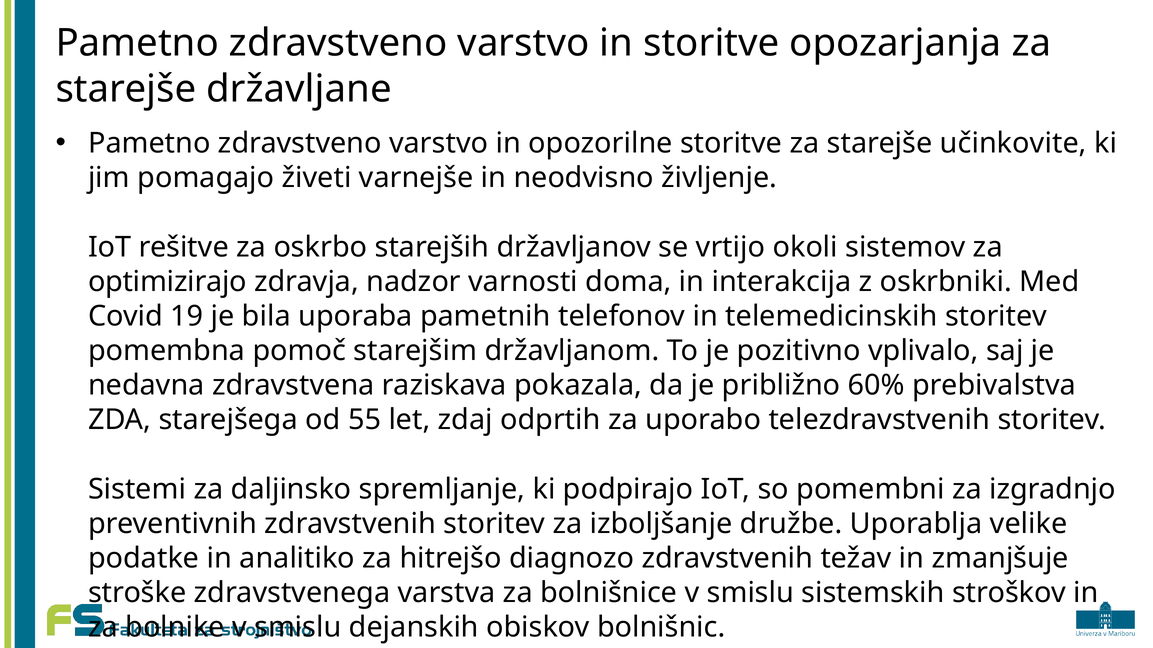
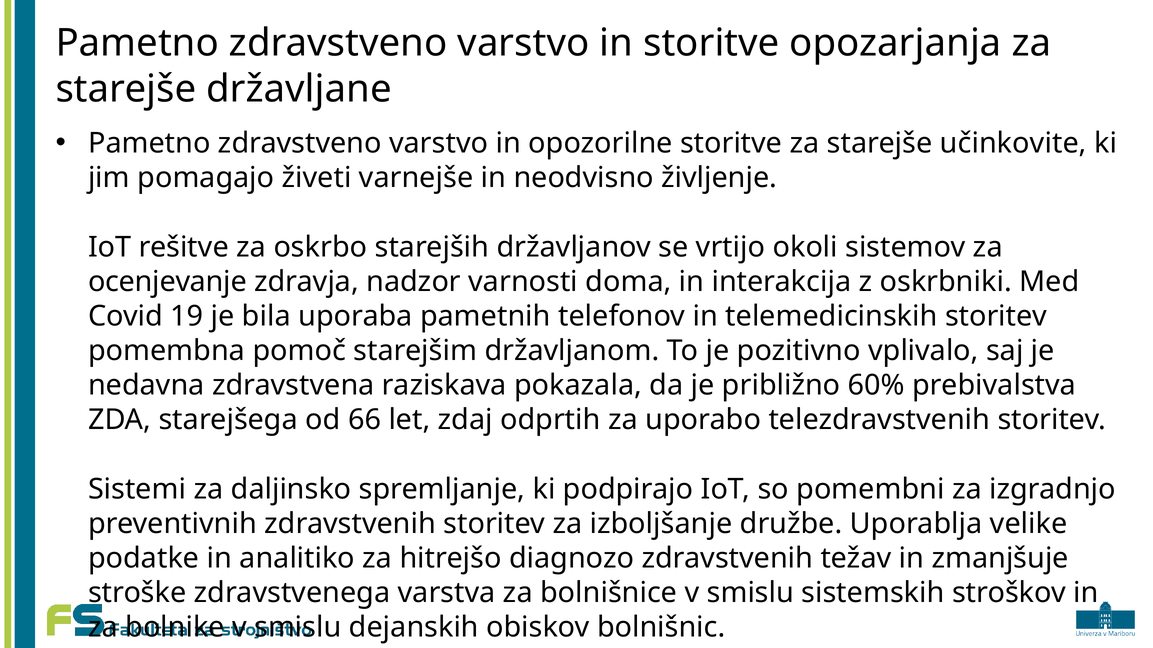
optimizirajo: optimizirajo -> ocenjevanje (167, 282)
55: 55 -> 66 (365, 420)
